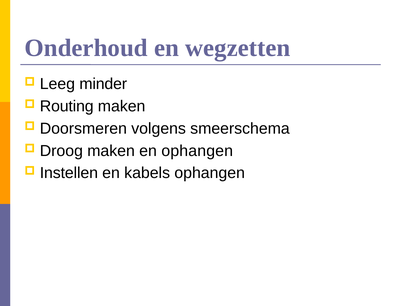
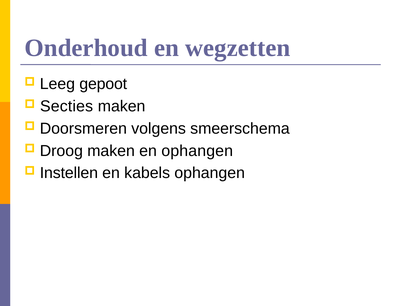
minder: minder -> gepoot (103, 84)
Routing: Routing -> Secties (67, 106)
